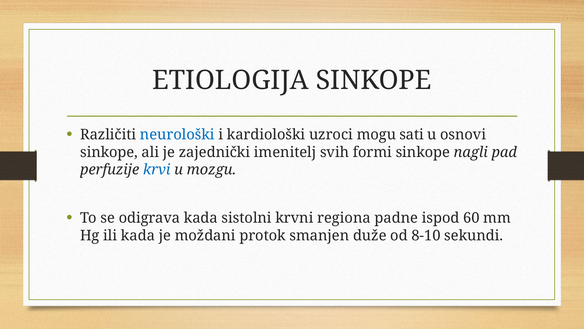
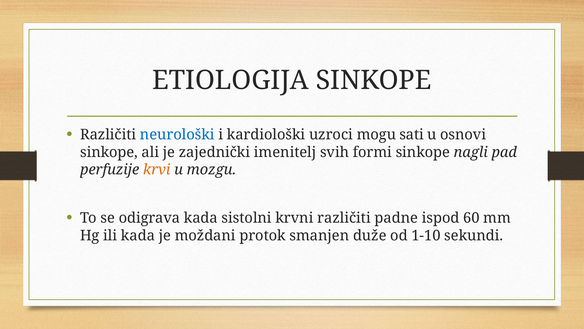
krvi colour: blue -> orange (157, 169)
krvni regiona: regiona -> različiti (344, 218)
8-10: 8-10 -> 1-10 (426, 235)
